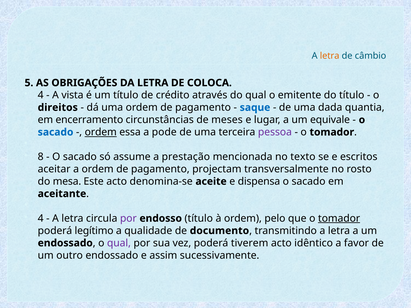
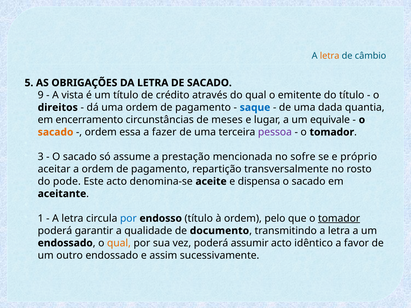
DE COLOCA: COLOCA -> SACADO (209, 83)
4: 4 -> 9 (41, 95)
sacado colour: blue -> orange (56, 132)
ordem underline: present -> none (101, 132)
pode: pode -> fazer (164, 132)
8: 8 -> 3 (41, 157)
texto: texto -> sofre (303, 157)
escritos: escritos -> próprio (359, 157)
projectam: projectam -> repartição (217, 169)
mesa: mesa -> pode (67, 182)
4: 4 -> 1 (41, 219)
por colour: purple -> blue (128, 219)
legítimo: legítimo -> garantir (94, 231)
qual colour: purple -> orange (119, 243)
tiverem: tiverem -> assumir (250, 243)
